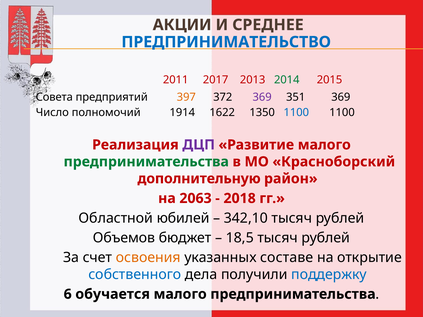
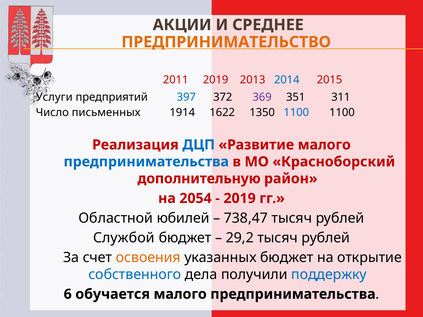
ПРЕДПРИНИМАТЕЛЬСТВО colour: blue -> orange (226, 42)
2011 2017: 2017 -> 2019 (216, 80)
2014 colour: green -> blue (287, 80)
Совета: Совета -> Услуги (54, 97)
397 colour: orange -> blue (186, 97)
351 369: 369 -> 311 (341, 97)
полномочий: полномочий -> письменных (106, 113)
ДЦП colour: purple -> blue (199, 145)
предпринимательства colour: green -> blue (146, 162)
2063: 2063 -> 2054 (196, 199)
2018: 2018 -> 2019 (240, 199)
342,10: 342,10 -> 738,47 (246, 218)
Объемов: Объемов -> Службой (124, 238)
18,5: 18,5 -> 29,2 (240, 238)
указанных составе: составе -> бюджет (287, 258)
